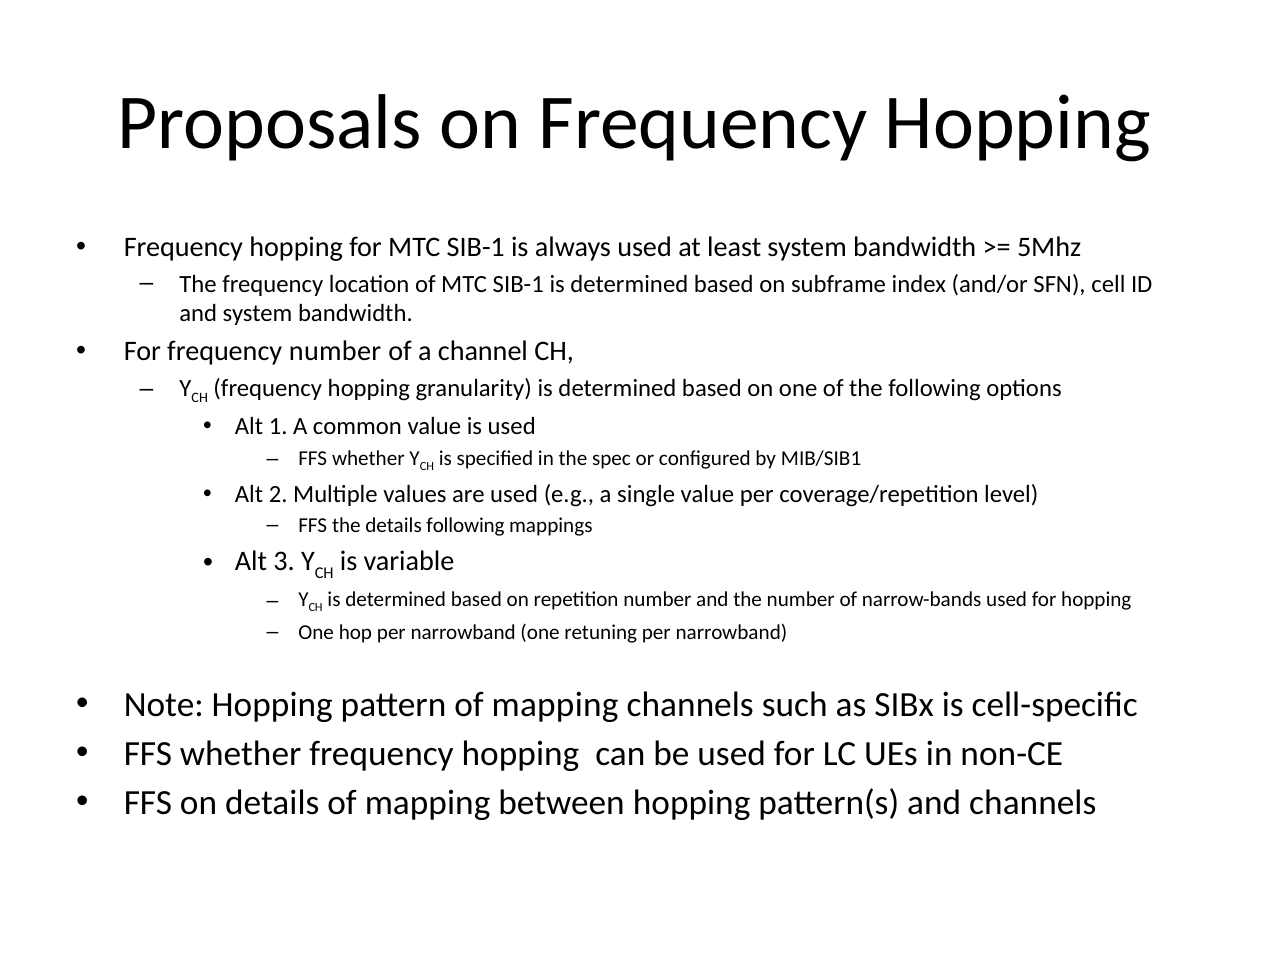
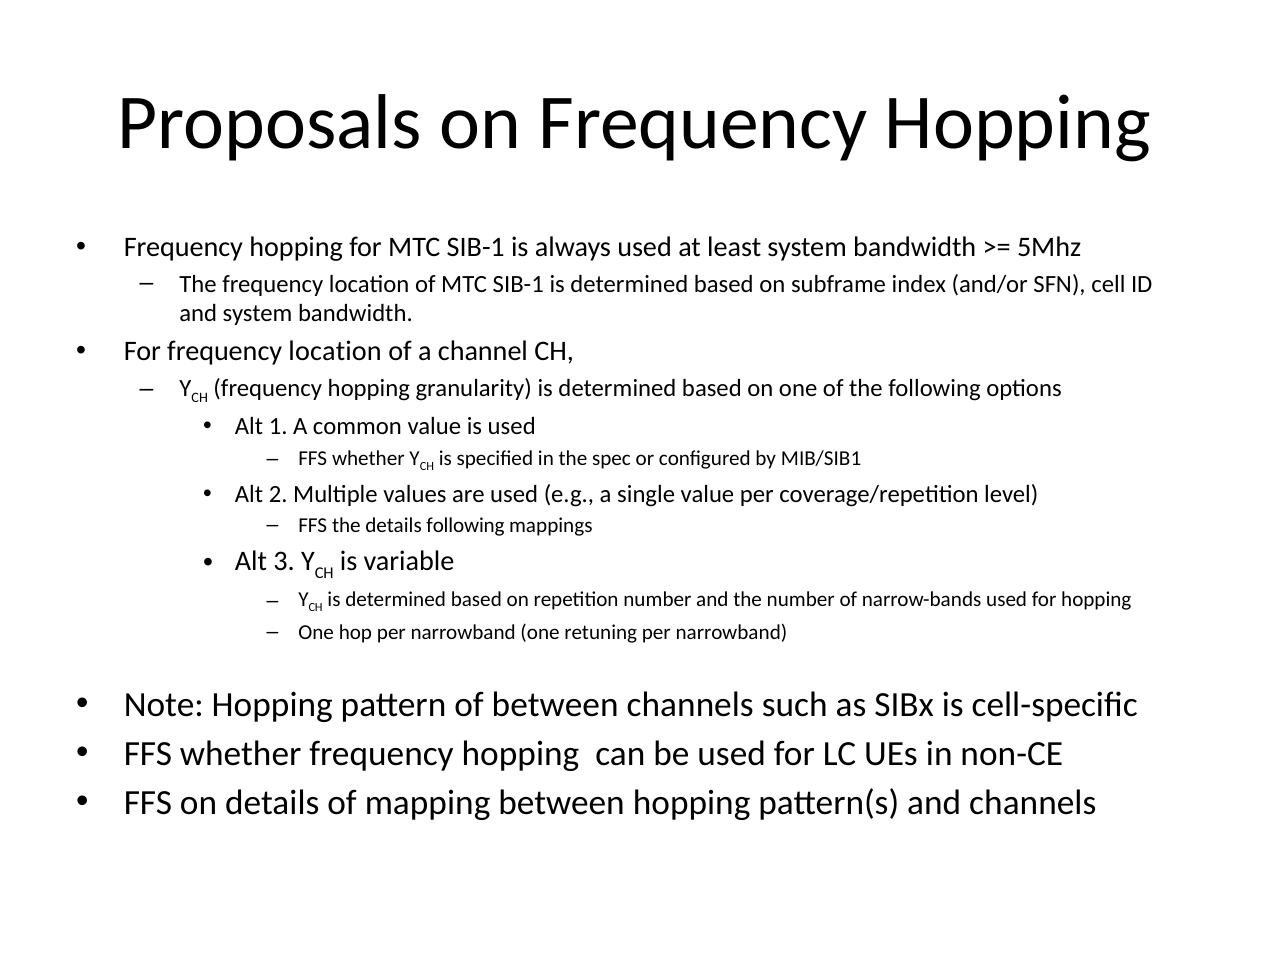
For frequency number: number -> location (335, 351)
pattern of mapping: mapping -> between (555, 704)
